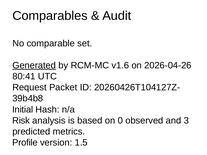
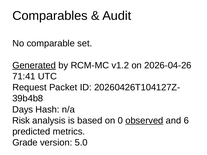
v1.6: v1.6 -> v1.2 (120, 65)
80:41: 80:41 -> 71:41 (24, 77)
Initial: Initial -> Days (23, 110)
observed underline: none -> present (144, 121)
3: 3 -> 6 (186, 121)
Profile: Profile -> Grade (25, 143)
1.5: 1.5 -> 5.0 (81, 143)
